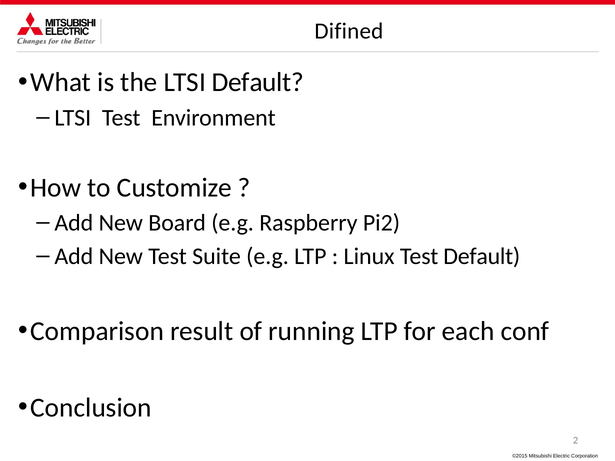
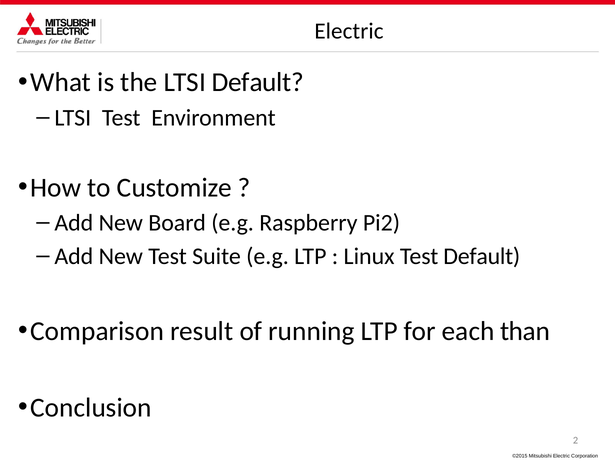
Difined: Difined -> Electric (349, 31)
conf: conf -> than (525, 331)
